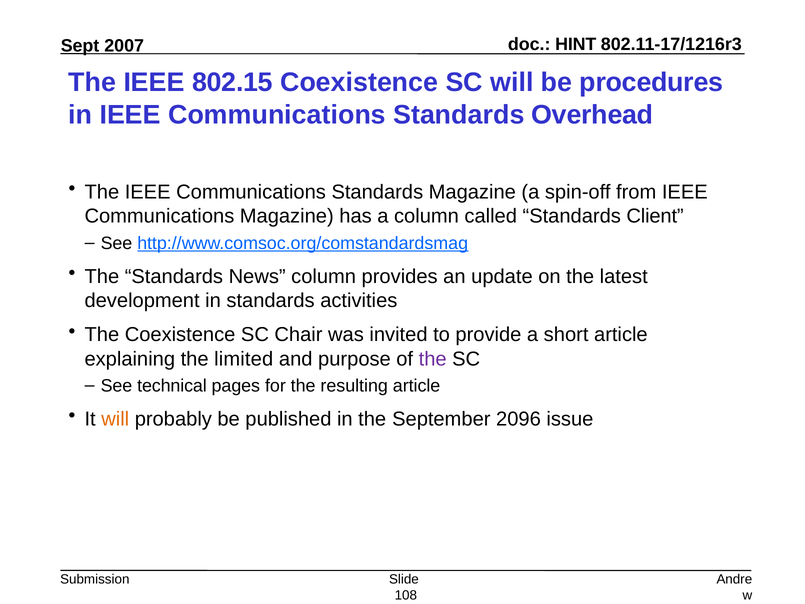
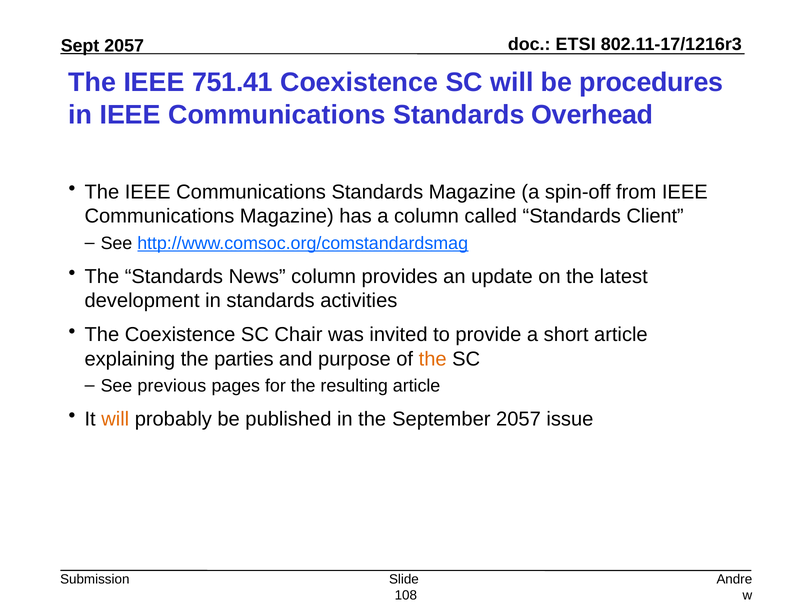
HINT: HINT -> ETSI (576, 44)
2007: 2007 -> 2057 (124, 46)
802.15: 802.15 -> 751.41 (233, 82)
limited: limited -> parties (244, 359)
the colour: purple -> orange (433, 359)
technical: technical -> previous (172, 386)
September 2096: 2096 -> 2057 (518, 419)
